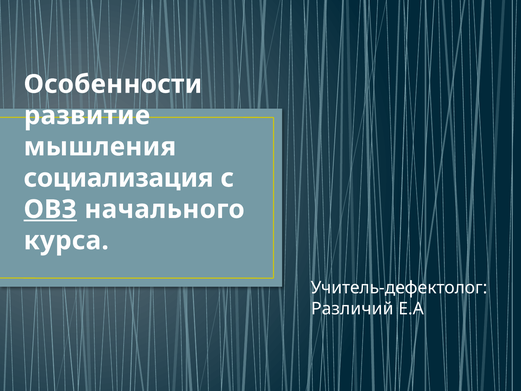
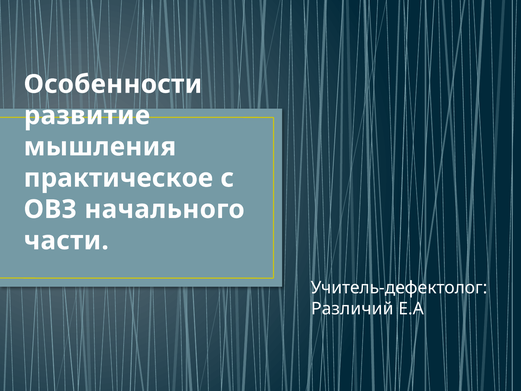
социализация: социализация -> практическое (118, 178)
ОВЗ underline: present -> none (50, 209)
курса: курса -> части (66, 240)
